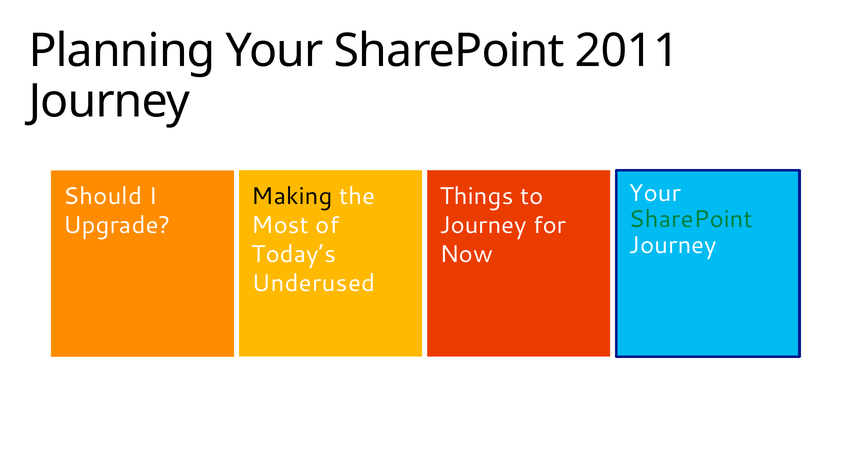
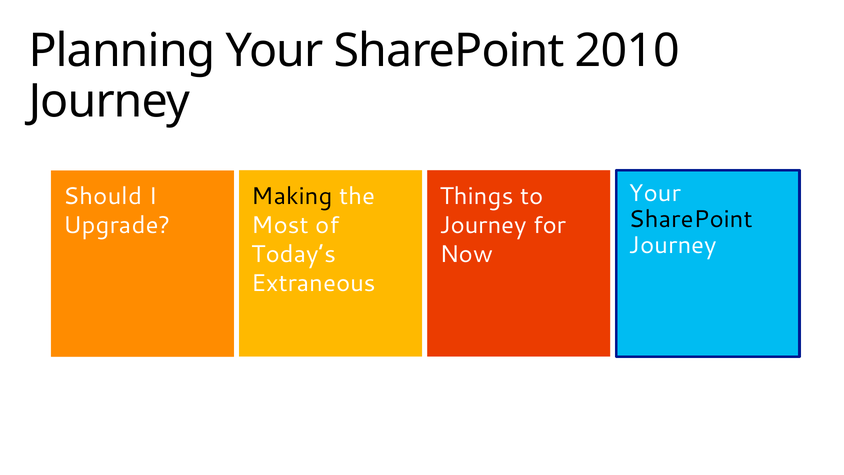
2011: 2011 -> 2010 (627, 51)
SharePoint colour: green -> black (691, 219)
Underused: Underused -> Extraneous (314, 283)
